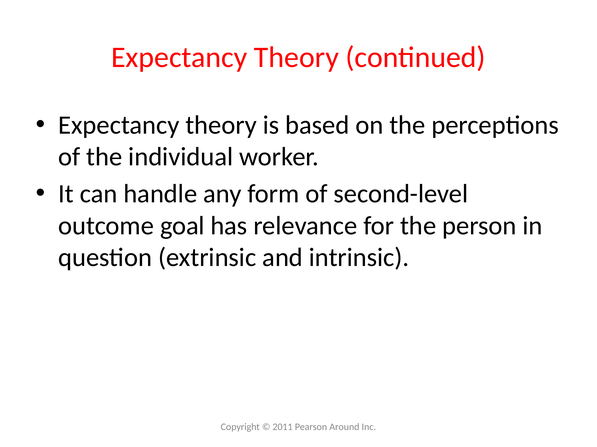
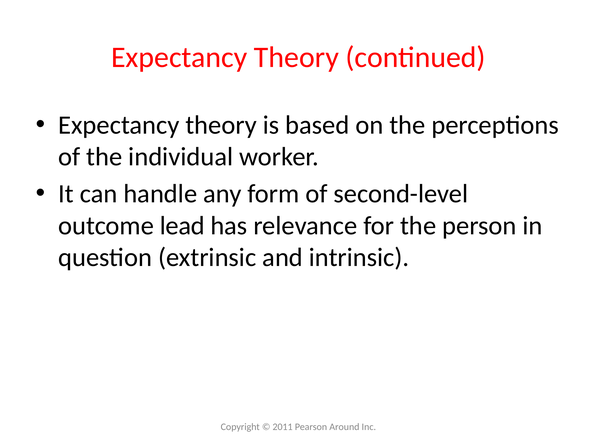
goal: goal -> lead (182, 226)
